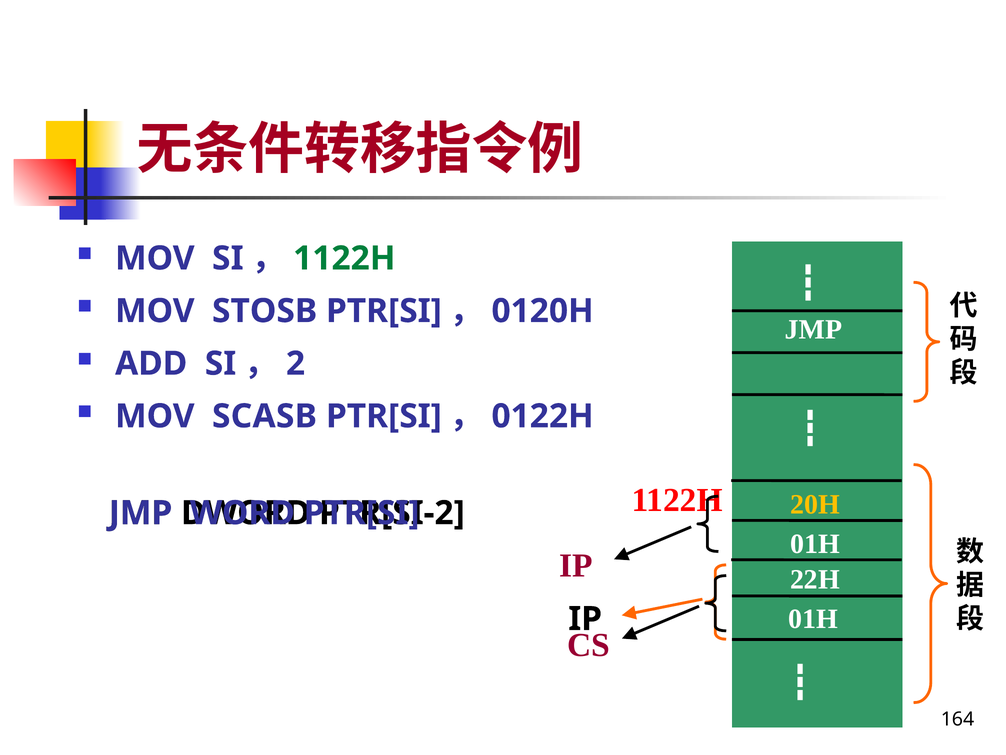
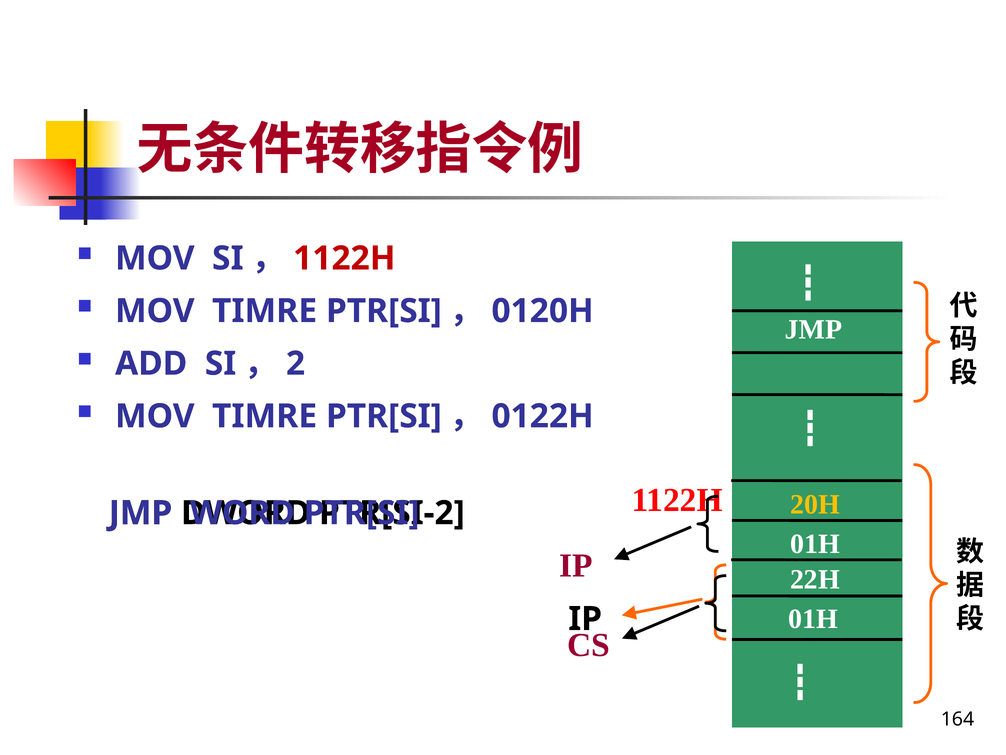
1122H colour: green -> red (344, 258)
STOSB: STOSB -> TIMRE (265, 311)
SCASB: SCASB -> TIMRE (265, 416)
